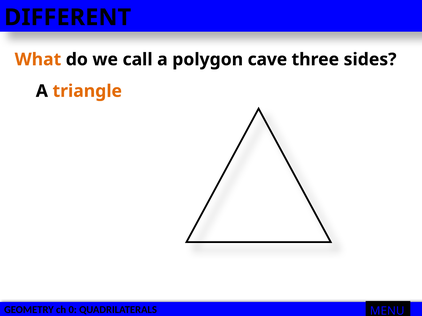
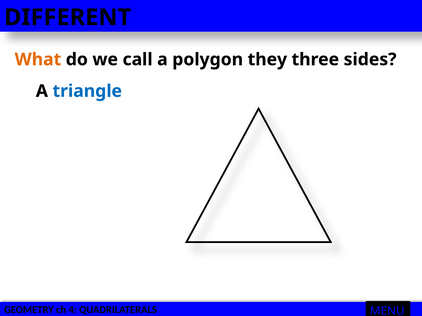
cave: cave -> they (267, 60)
triangle colour: orange -> blue (87, 91)
0: 0 -> 4 (73, 310)
